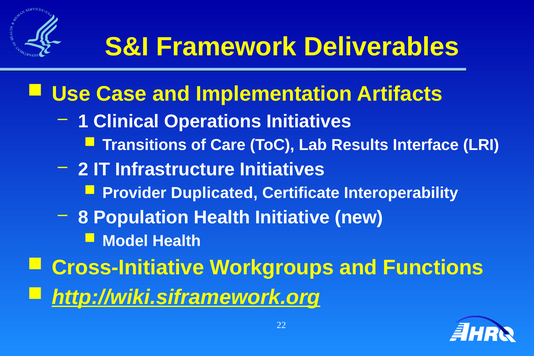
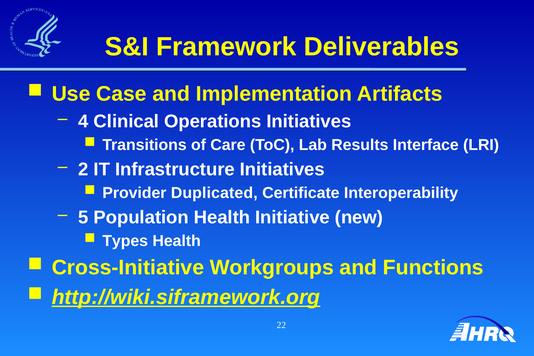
1: 1 -> 4 (83, 121)
8: 8 -> 5 (83, 217)
Model: Model -> Types (125, 241)
